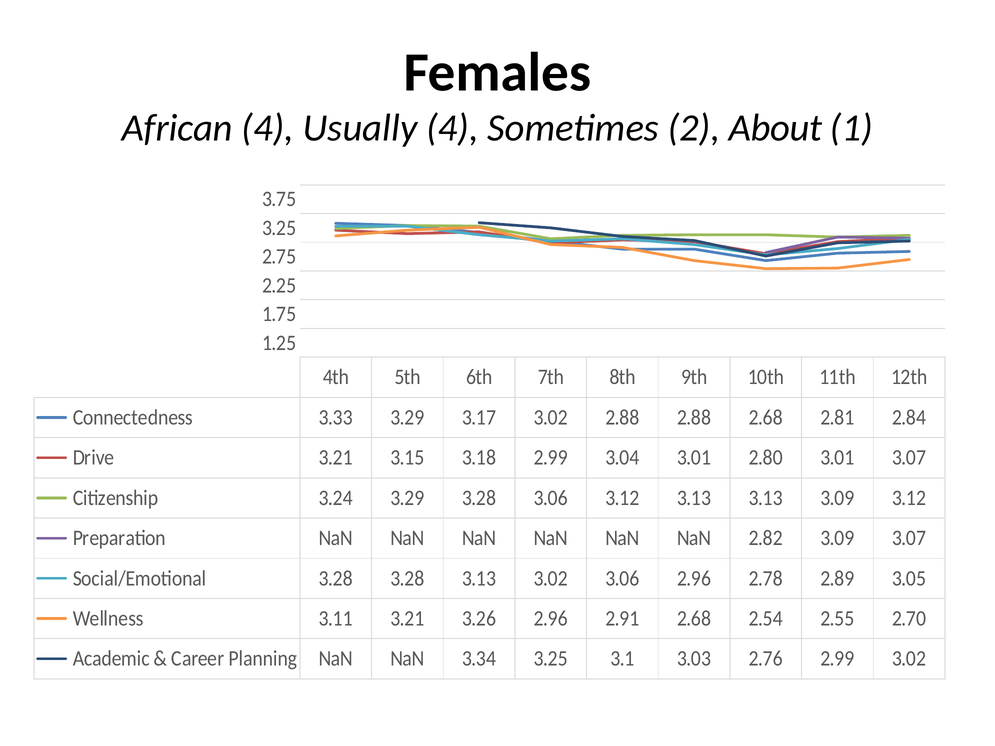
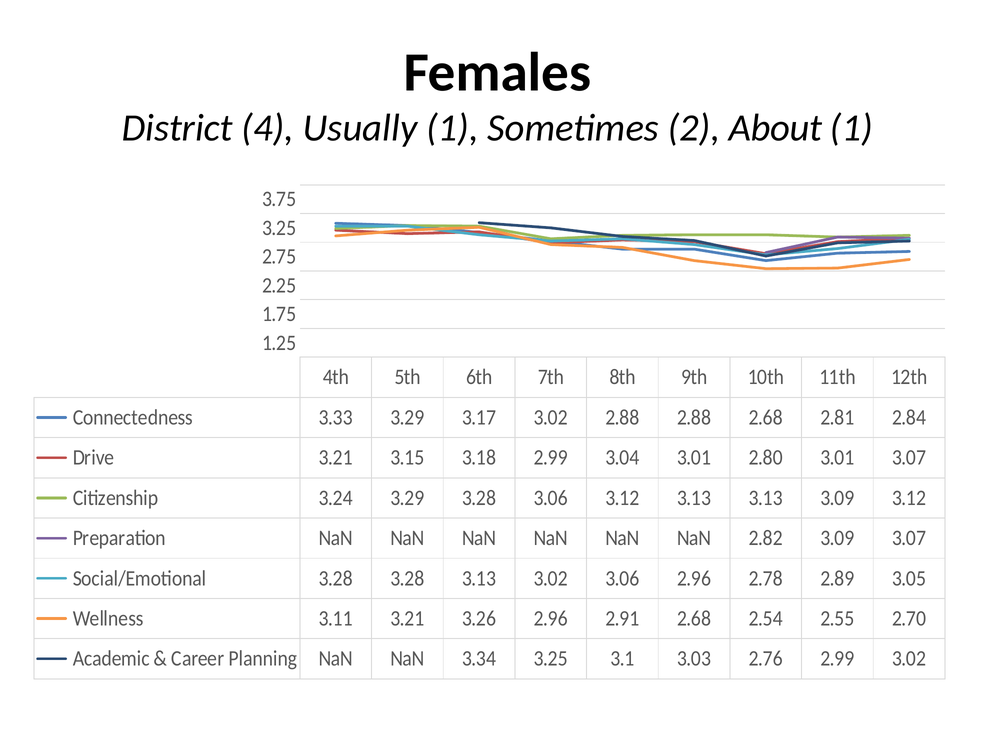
African: African -> District (177, 128)
Usually 4: 4 -> 1 (452, 128)
